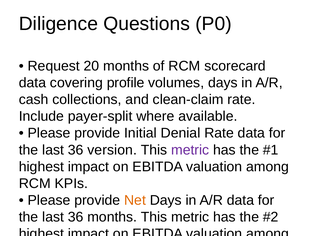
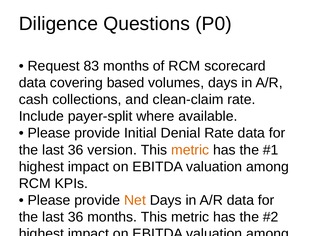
20: 20 -> 83 (91, 66)
profile: profile -> based (126, 83)
metric colour: purple -> orange (190, 150)
